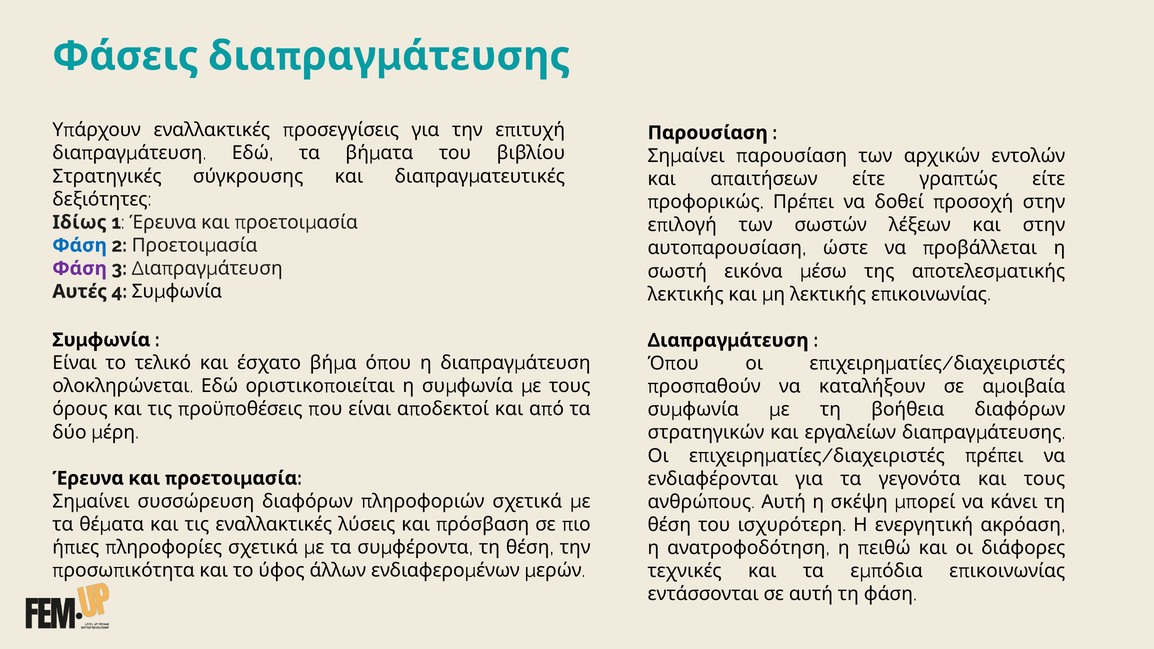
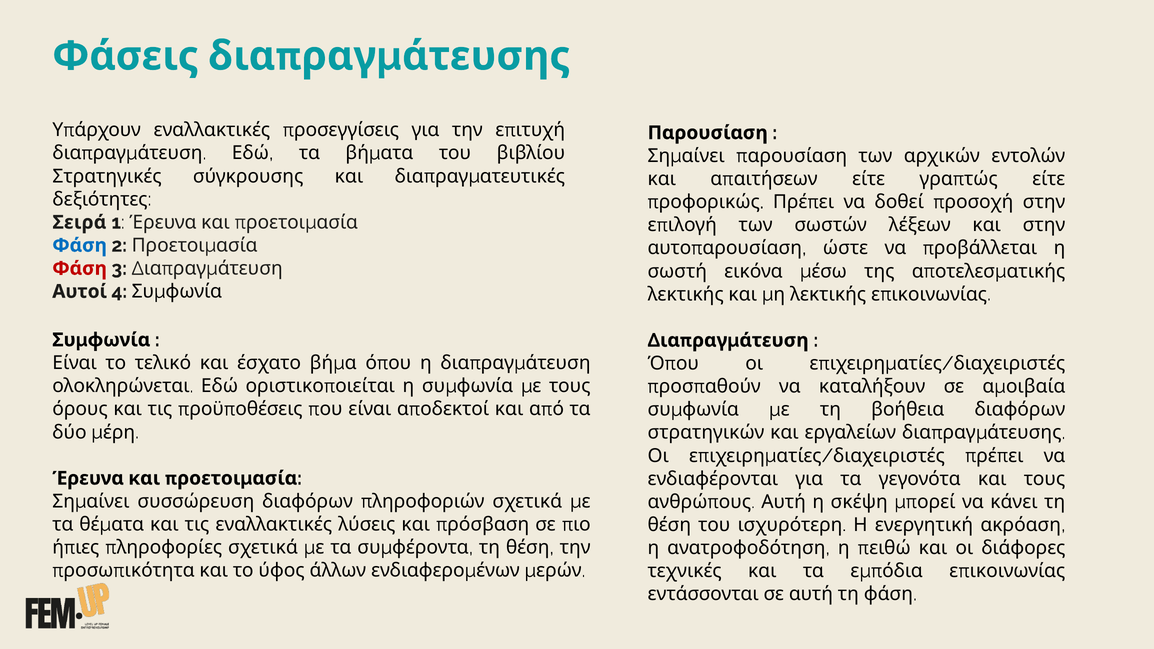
Ιδίως: Ιδίως -> Σειρά (79, 222)
Φάση colour: purple -> red (80, 269)
Αυτές: Αυτές -> Αυτοί (80, 292)
